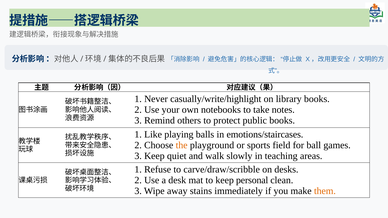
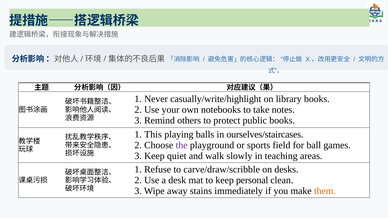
Like: Like -> This (153, 135)
emotions/staircases: emotions/staircases -> ourselves/staircases (265, 135)
the colour: orange -> purple (182, 145)
